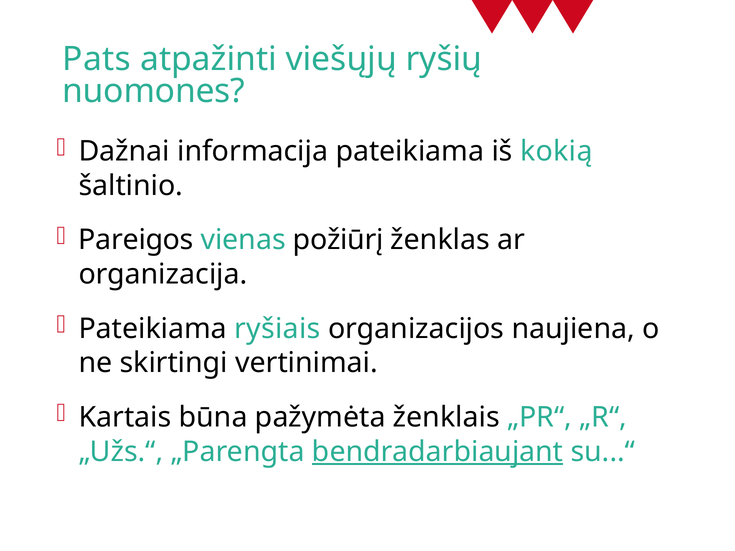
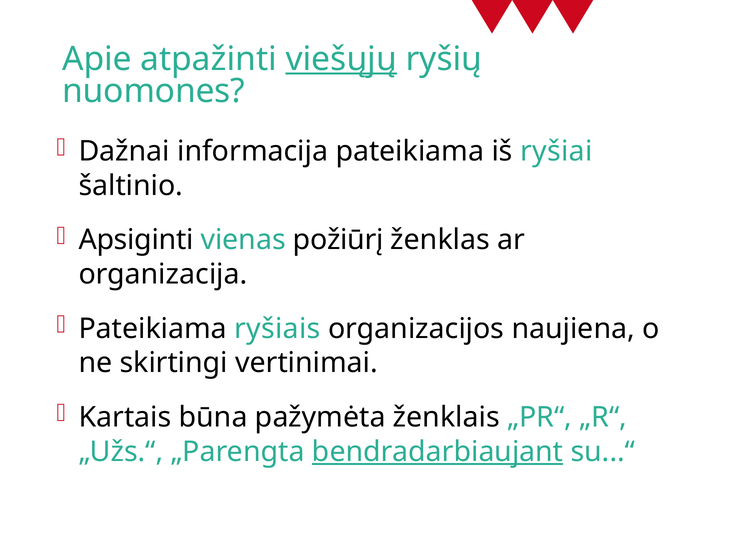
Pats: Pats -> Apie (97, 59)
viešųjų underline: none -> present (341, 59)
kokią: kokią -> ryšiai (556, 151)
Pareigos: Pareigos -> Apsiginti (136, 240)
